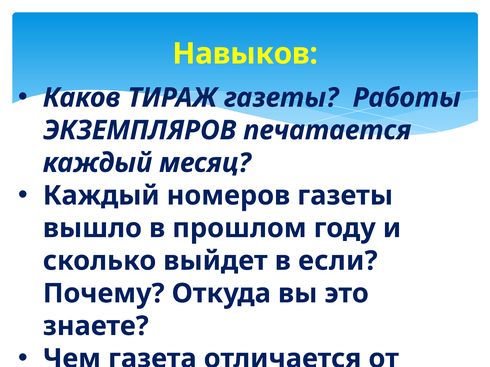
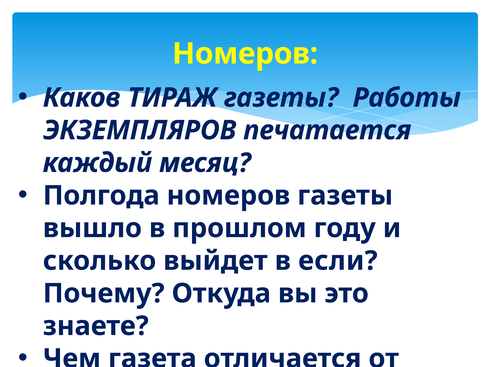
Навыков: Навыков -> Номеров (245, 54)
Каждый: Каждый -> Полгода (101, 196)
